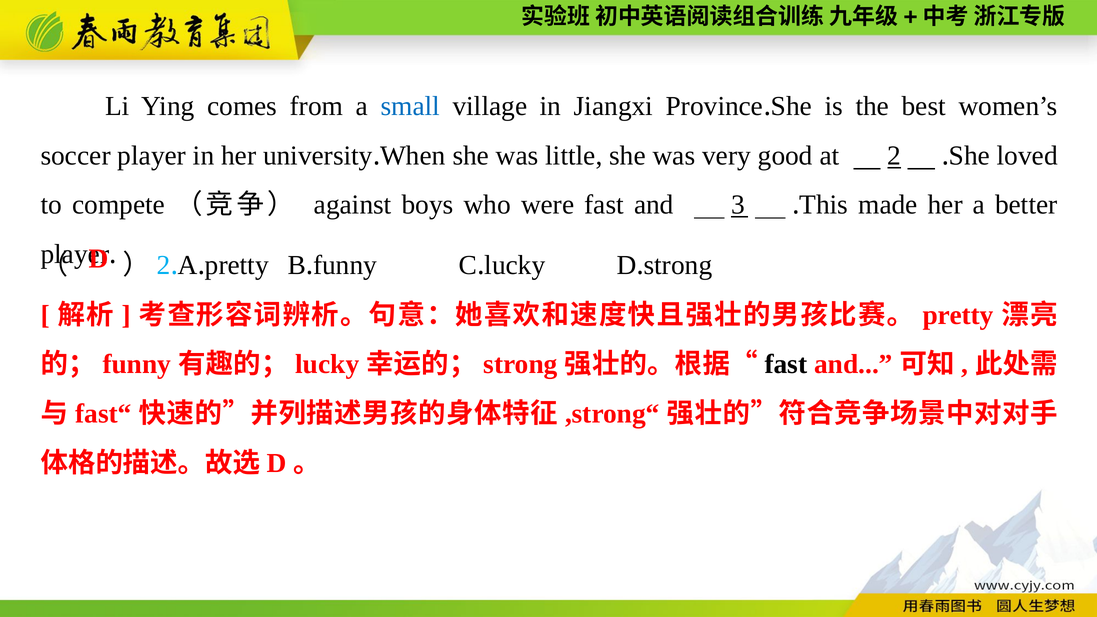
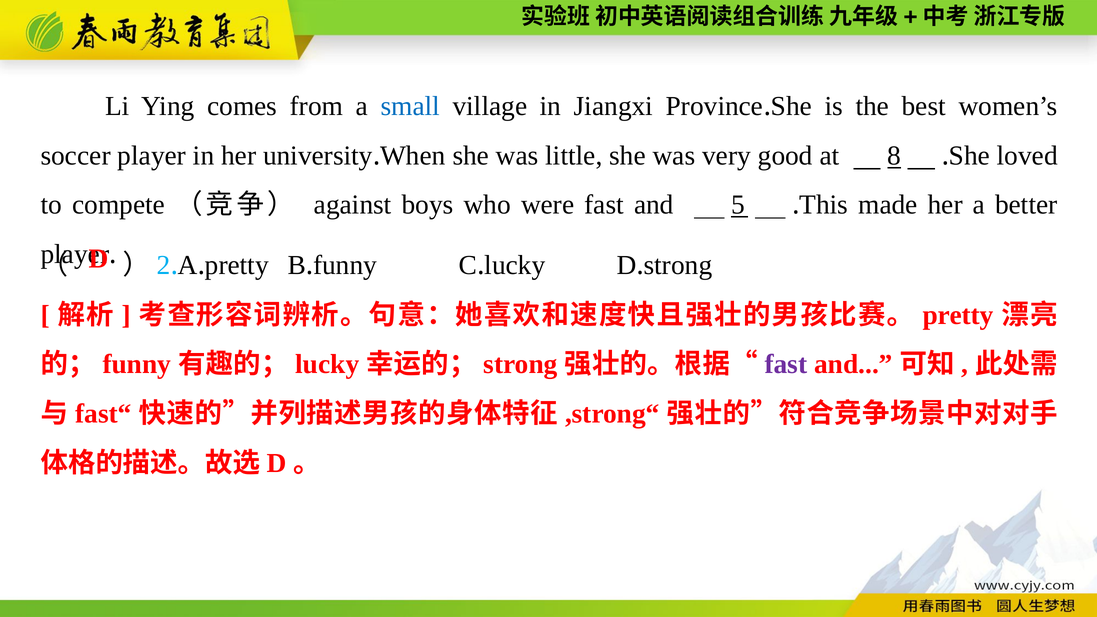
2: 2 -> 8 (894, 155)
3: 3 -> 5 (738, 205)
fast colour: black -> purple (786, 364)
